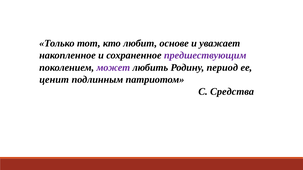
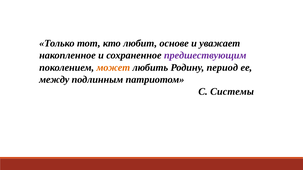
может colour: purple -> orange (113, 68)
ценит: ценит -> между (54, 80)
Средства: Средства -> Системы (232, 92)
